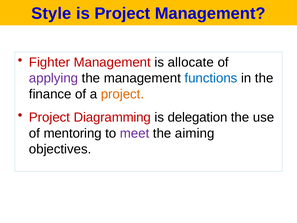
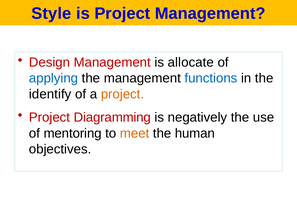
Fighter: Fighter -> Design (49, 62)
applying colour: purple -> blue (54, 78)
finance: finance -> identify (50, 94)
delegation: delegation -> negatively (197, 117)
meet colour: purple -> orange (135, 133)
aiming: aiming -> human (195, 133)
